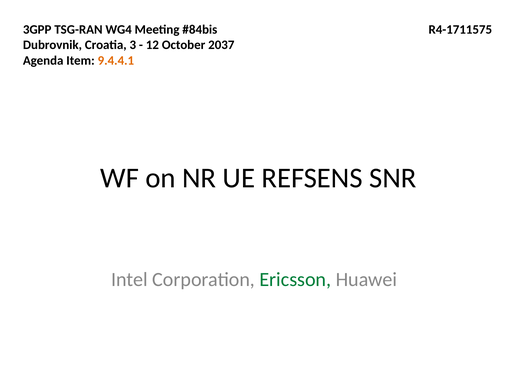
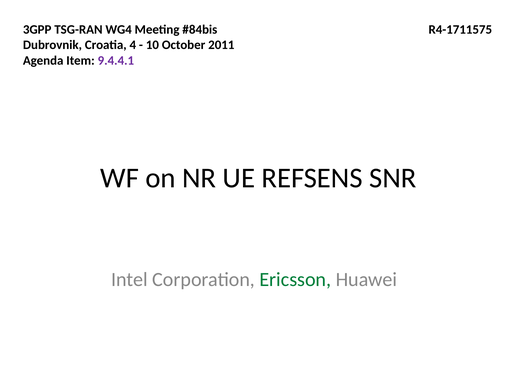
3: 3 -> 4 (133, 45)
12: 12 -> 10 (152, 45)
2037: 2037 -> 2011 (221, 45)
9.4.4.1 colour: orange -> purple (116, 61)
